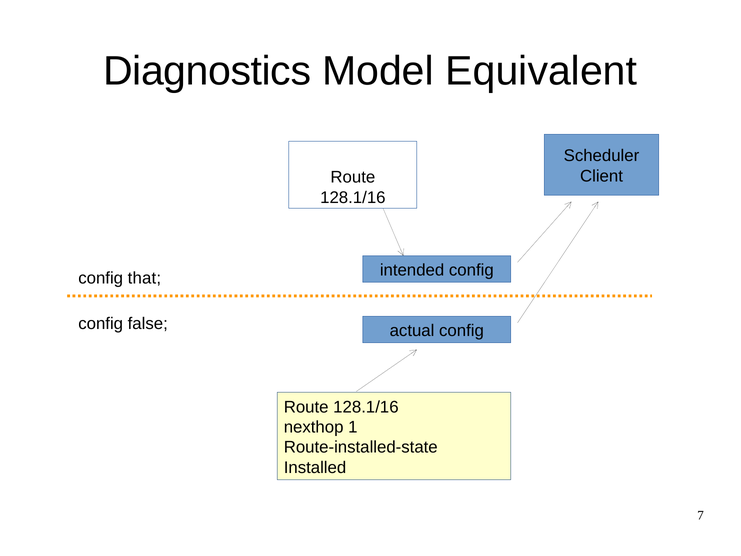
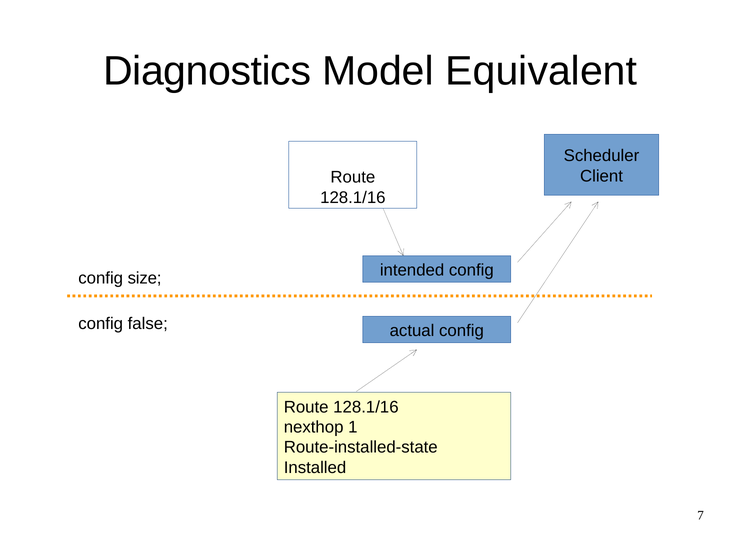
that: that -> size (145, 278)
